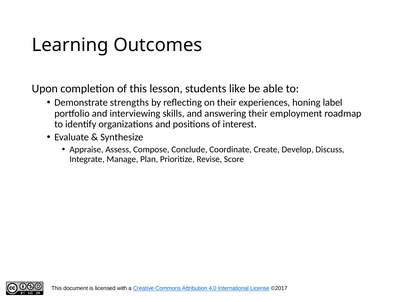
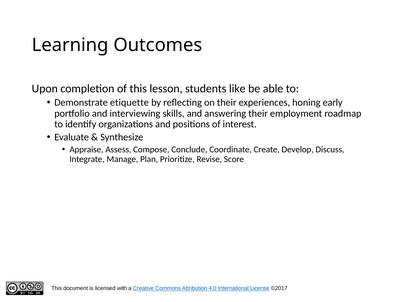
strengths: strengths -> etiquette (129, 103)
label: label -> early (333, 103)
